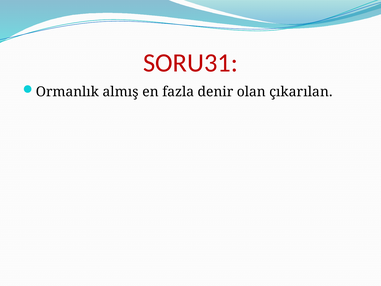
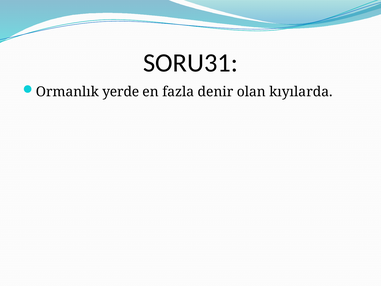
SORU31 colour: red -> black (190, 63)
almış: almış -> yerde (121, 92)
çıkarılan: çıkarılan -> kıyılarda (301, 92)
